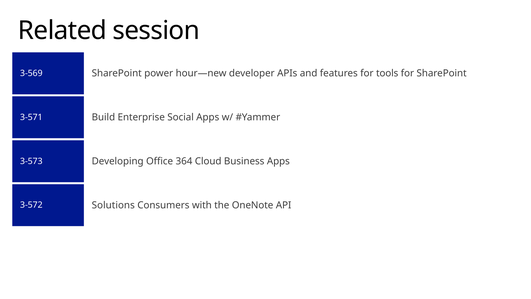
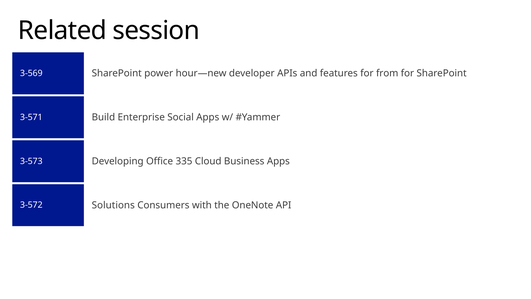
tools: tools -> from (387, 73)
364: 364 -> 335 (184, 161)
